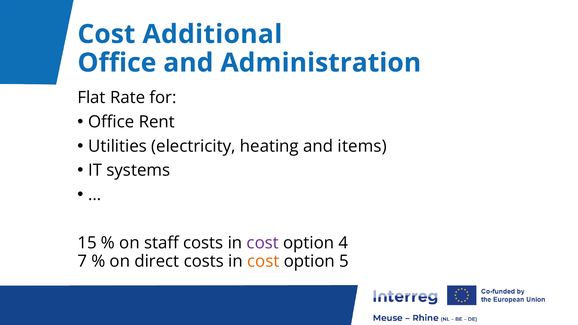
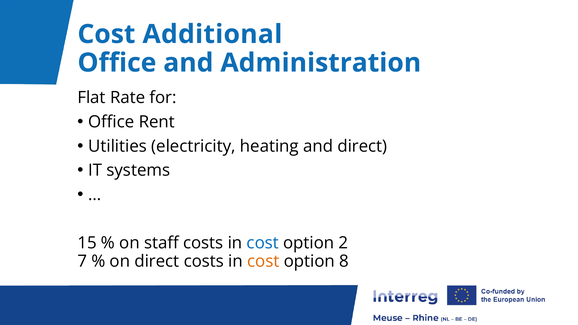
and items: items -> direct (362, 146)
cost colour: purple -> blue (263, 243)
4: 4 -> 2 (343, 243)
5: 5 -> 8 (344, 261)
